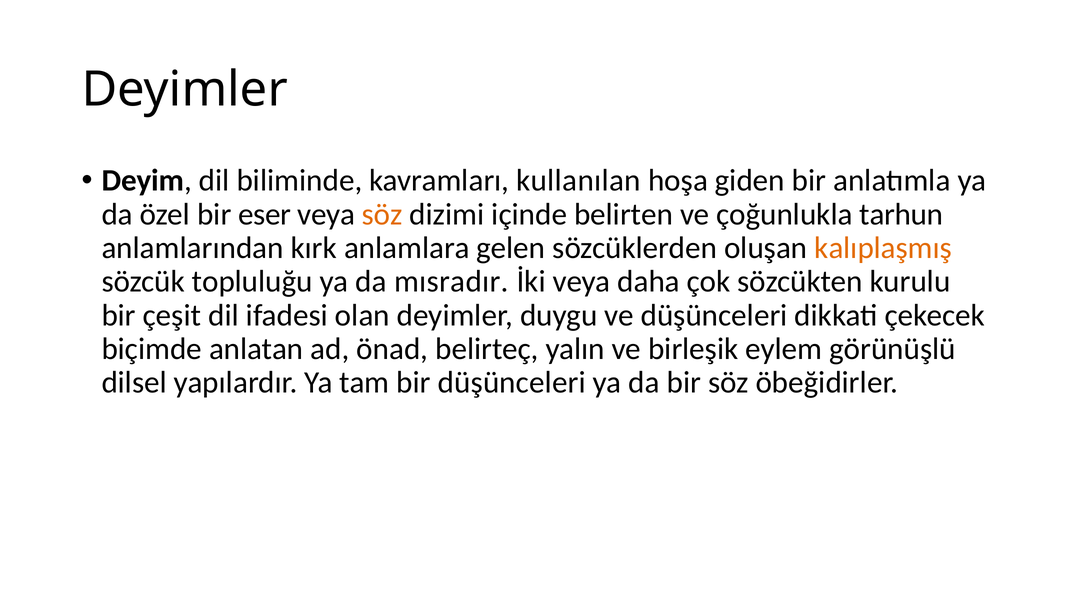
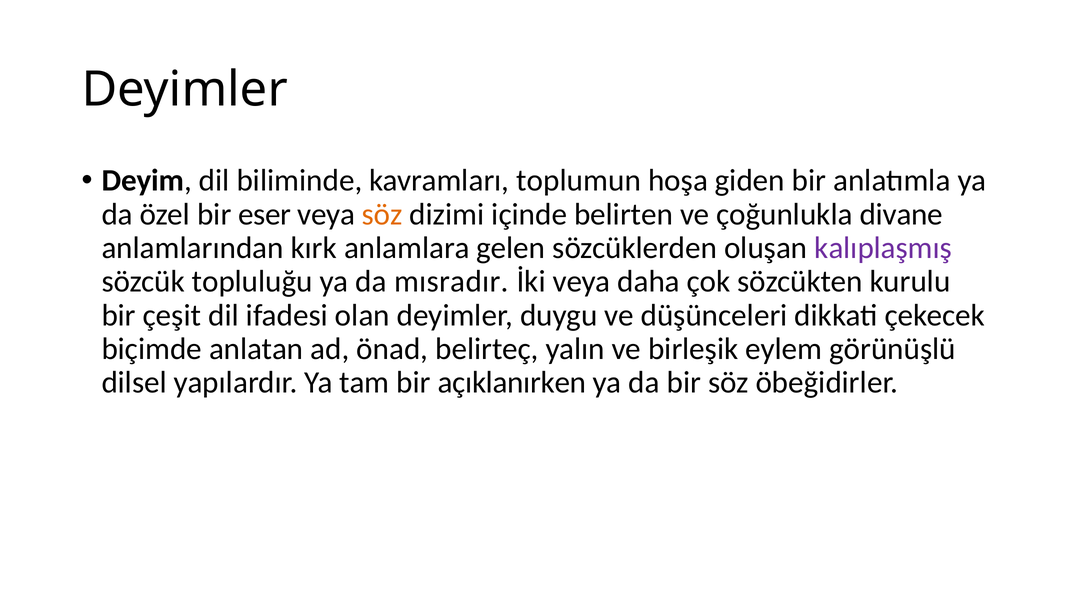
kullanılan: kullanılan -> toplumun (579, 181)
tarhun: tarhun -> divane (901, 214)
kalıplaşmış colour: orange -> purple (883, 248)
bir düşünceleri: düşünceleri -> açıklanırken (512, 383)
